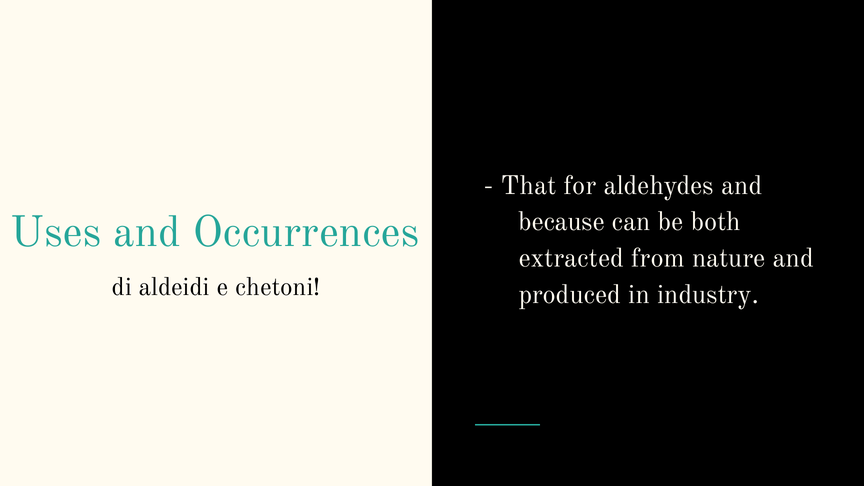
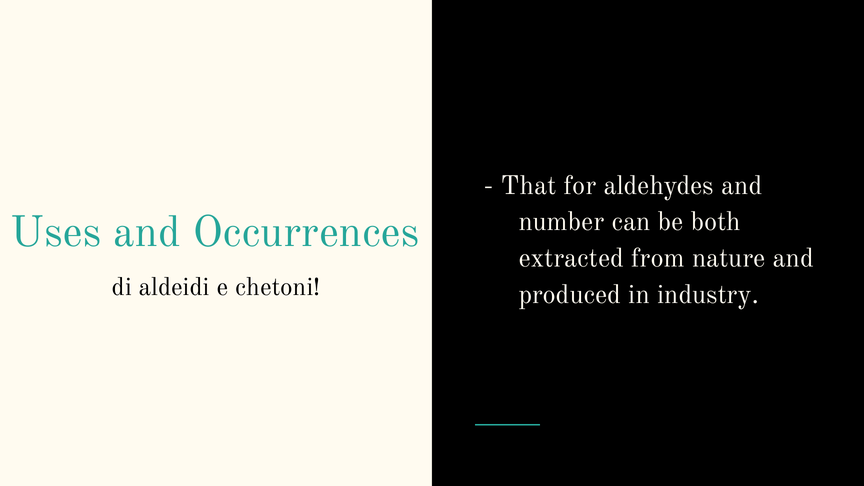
because: because -> number (562, 222)
